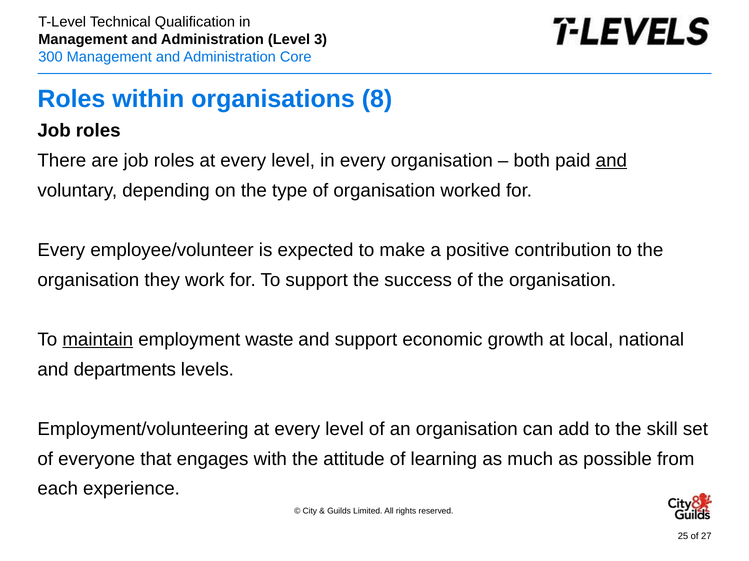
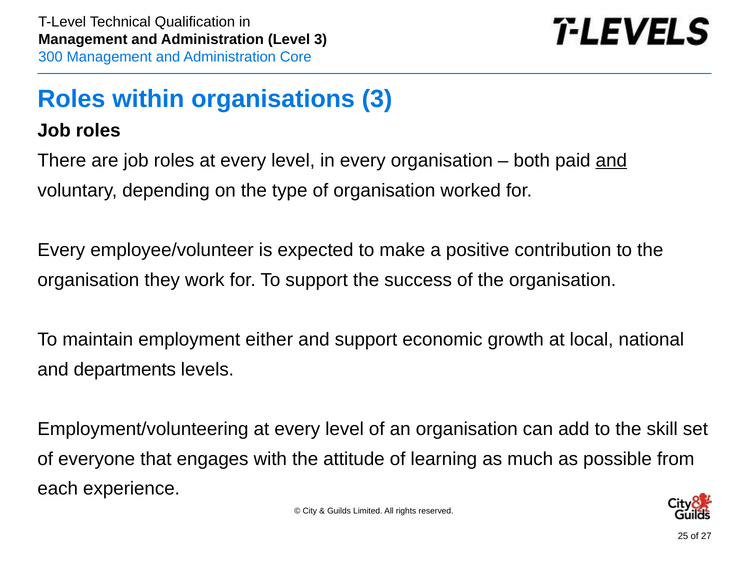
organisations 8: 8 -> 3 (377, 99)
maintain underline: present -> none (98, 340)
waste: waste -> either (269, 340)
